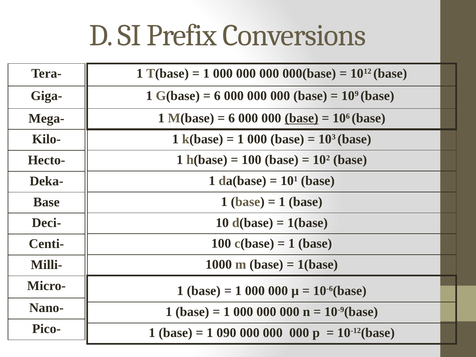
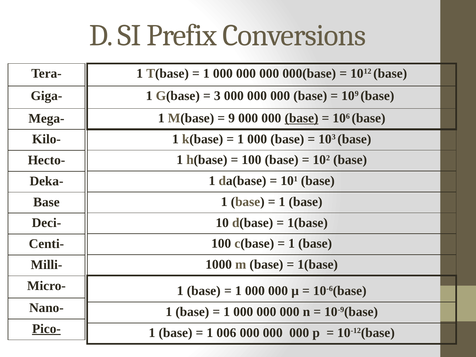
6: 6 -> 3 (217, 96)
6: 6 -> 9 (232, 118)
Pico- underline: none -> present (46, 329)
090: 090 -> 006 (226, 333)
